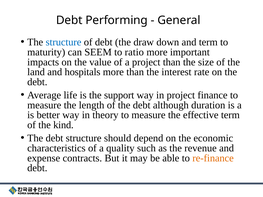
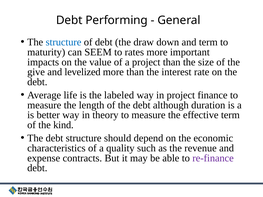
ratio: ratio -> rates (134, 52)
land: land -> give (36, 72)
hospitals: hospitals -> levelized (83, 72)
support: support -> labeled (119, 95)
re-finance colour: orange -> purple (213, 158)
